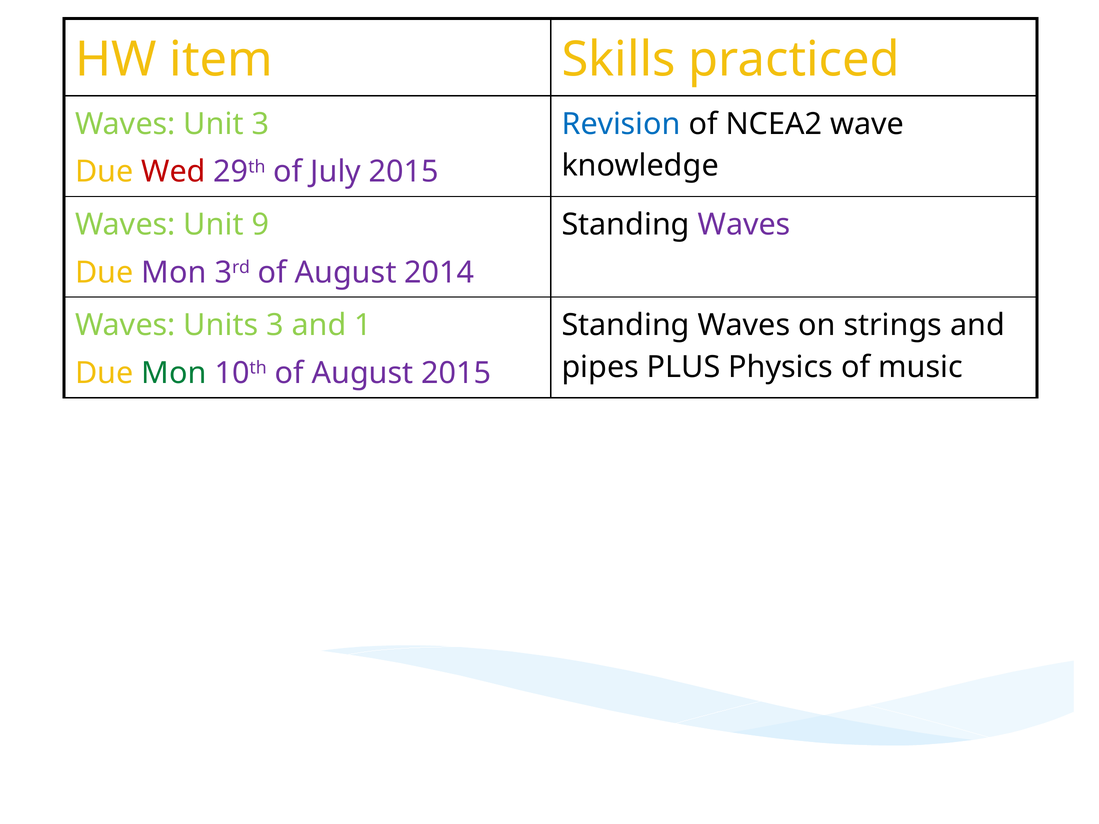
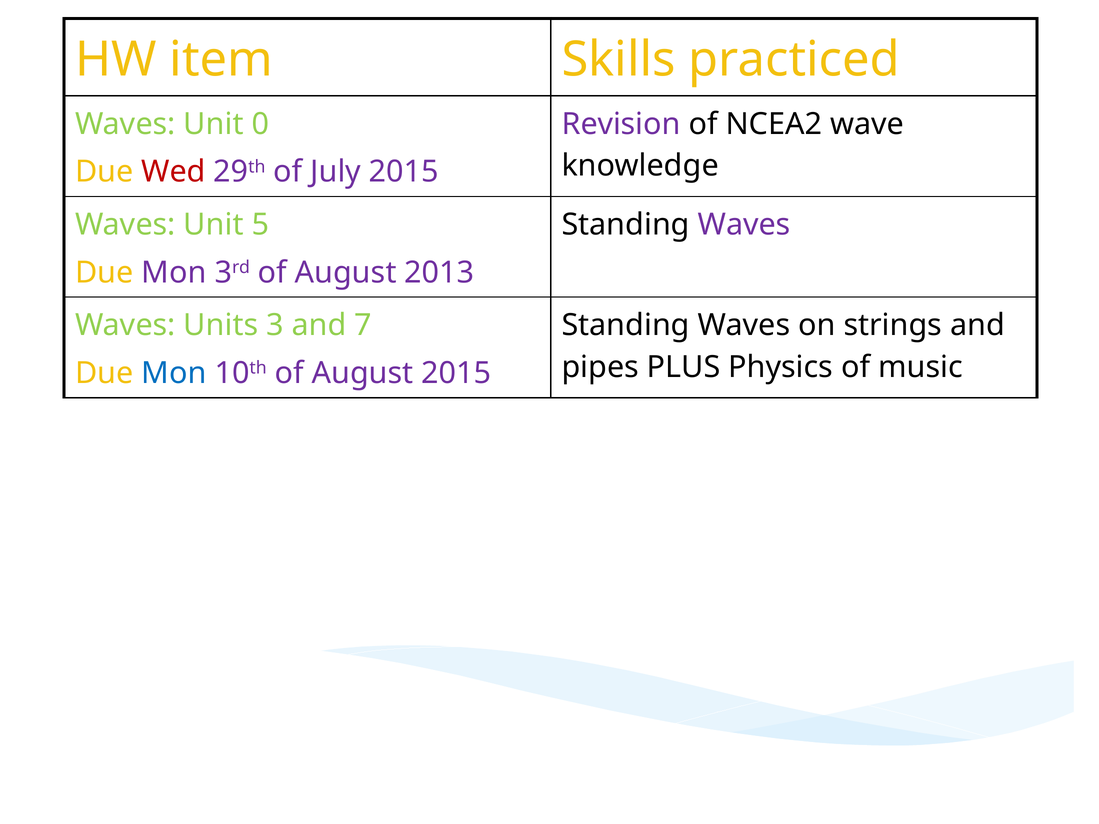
Unit 3: 3 -> 0 (260, 124)
Revision colour: blue -> purple (621, 124)
9: 9 -> 5 (260, 225)
2014: 2014 -> 2013 (439, 273)
1: 1 -> 7 (363, 325)
Mon colour: green -> blue (174, 373)
